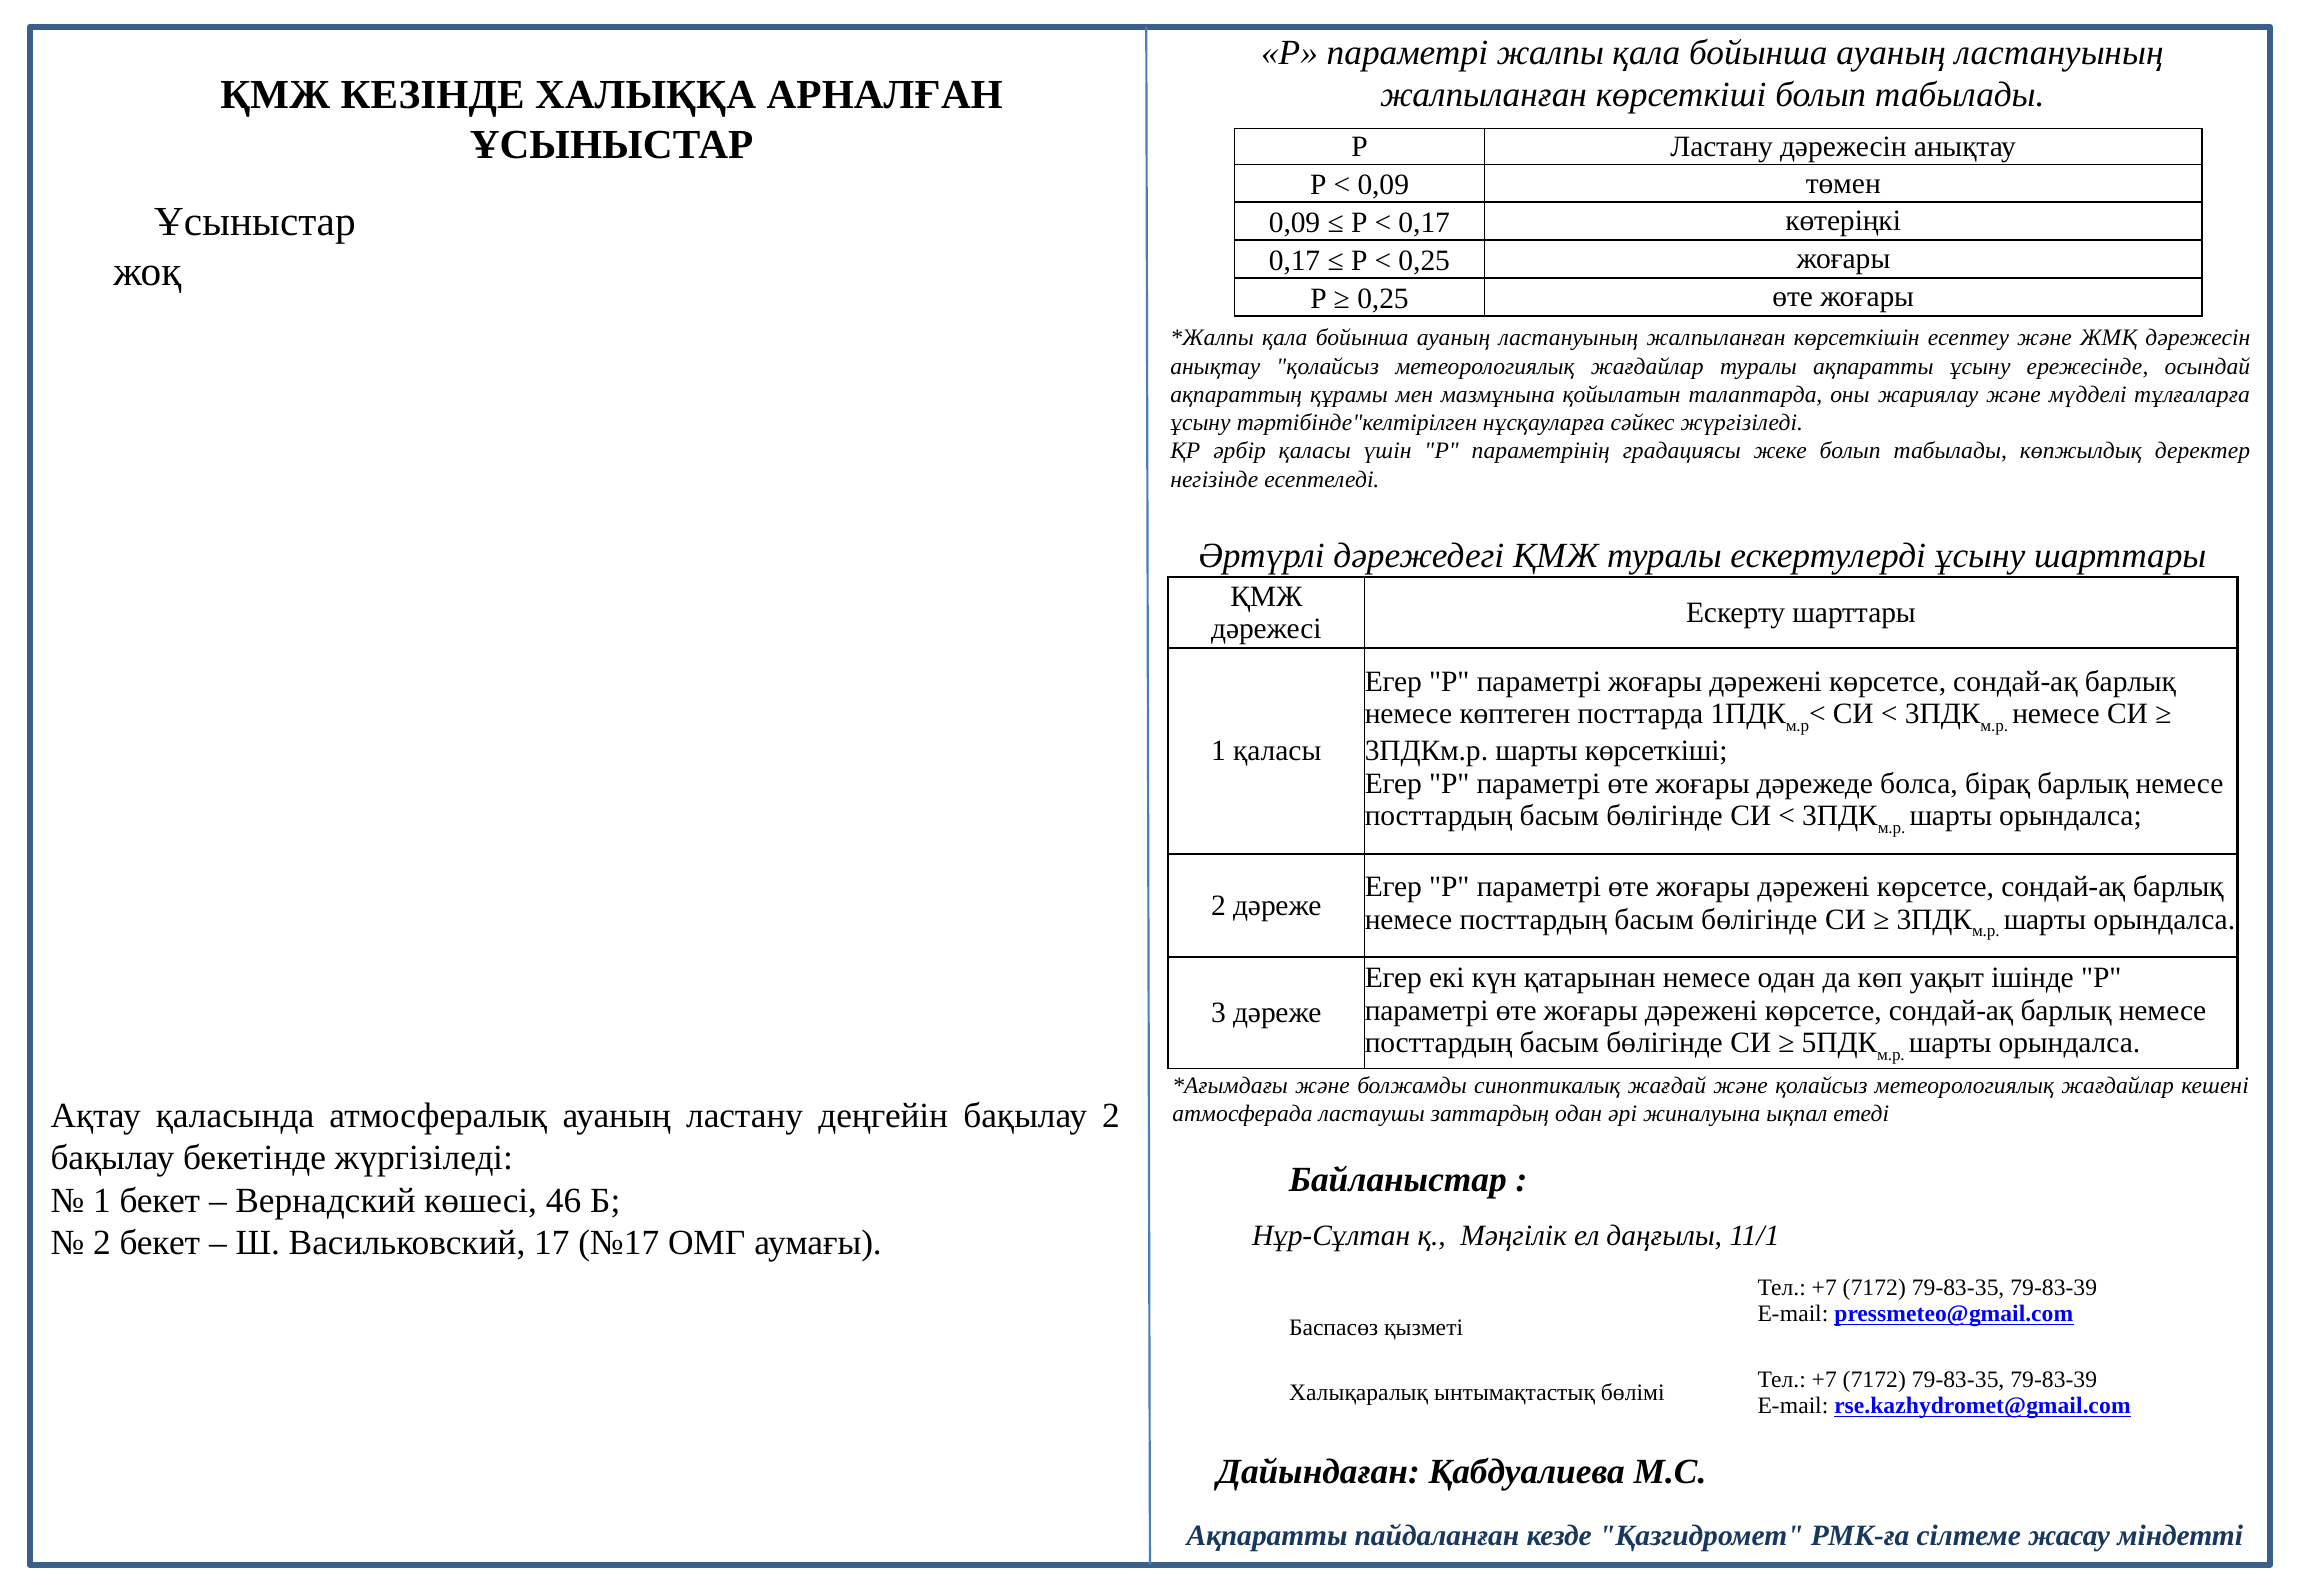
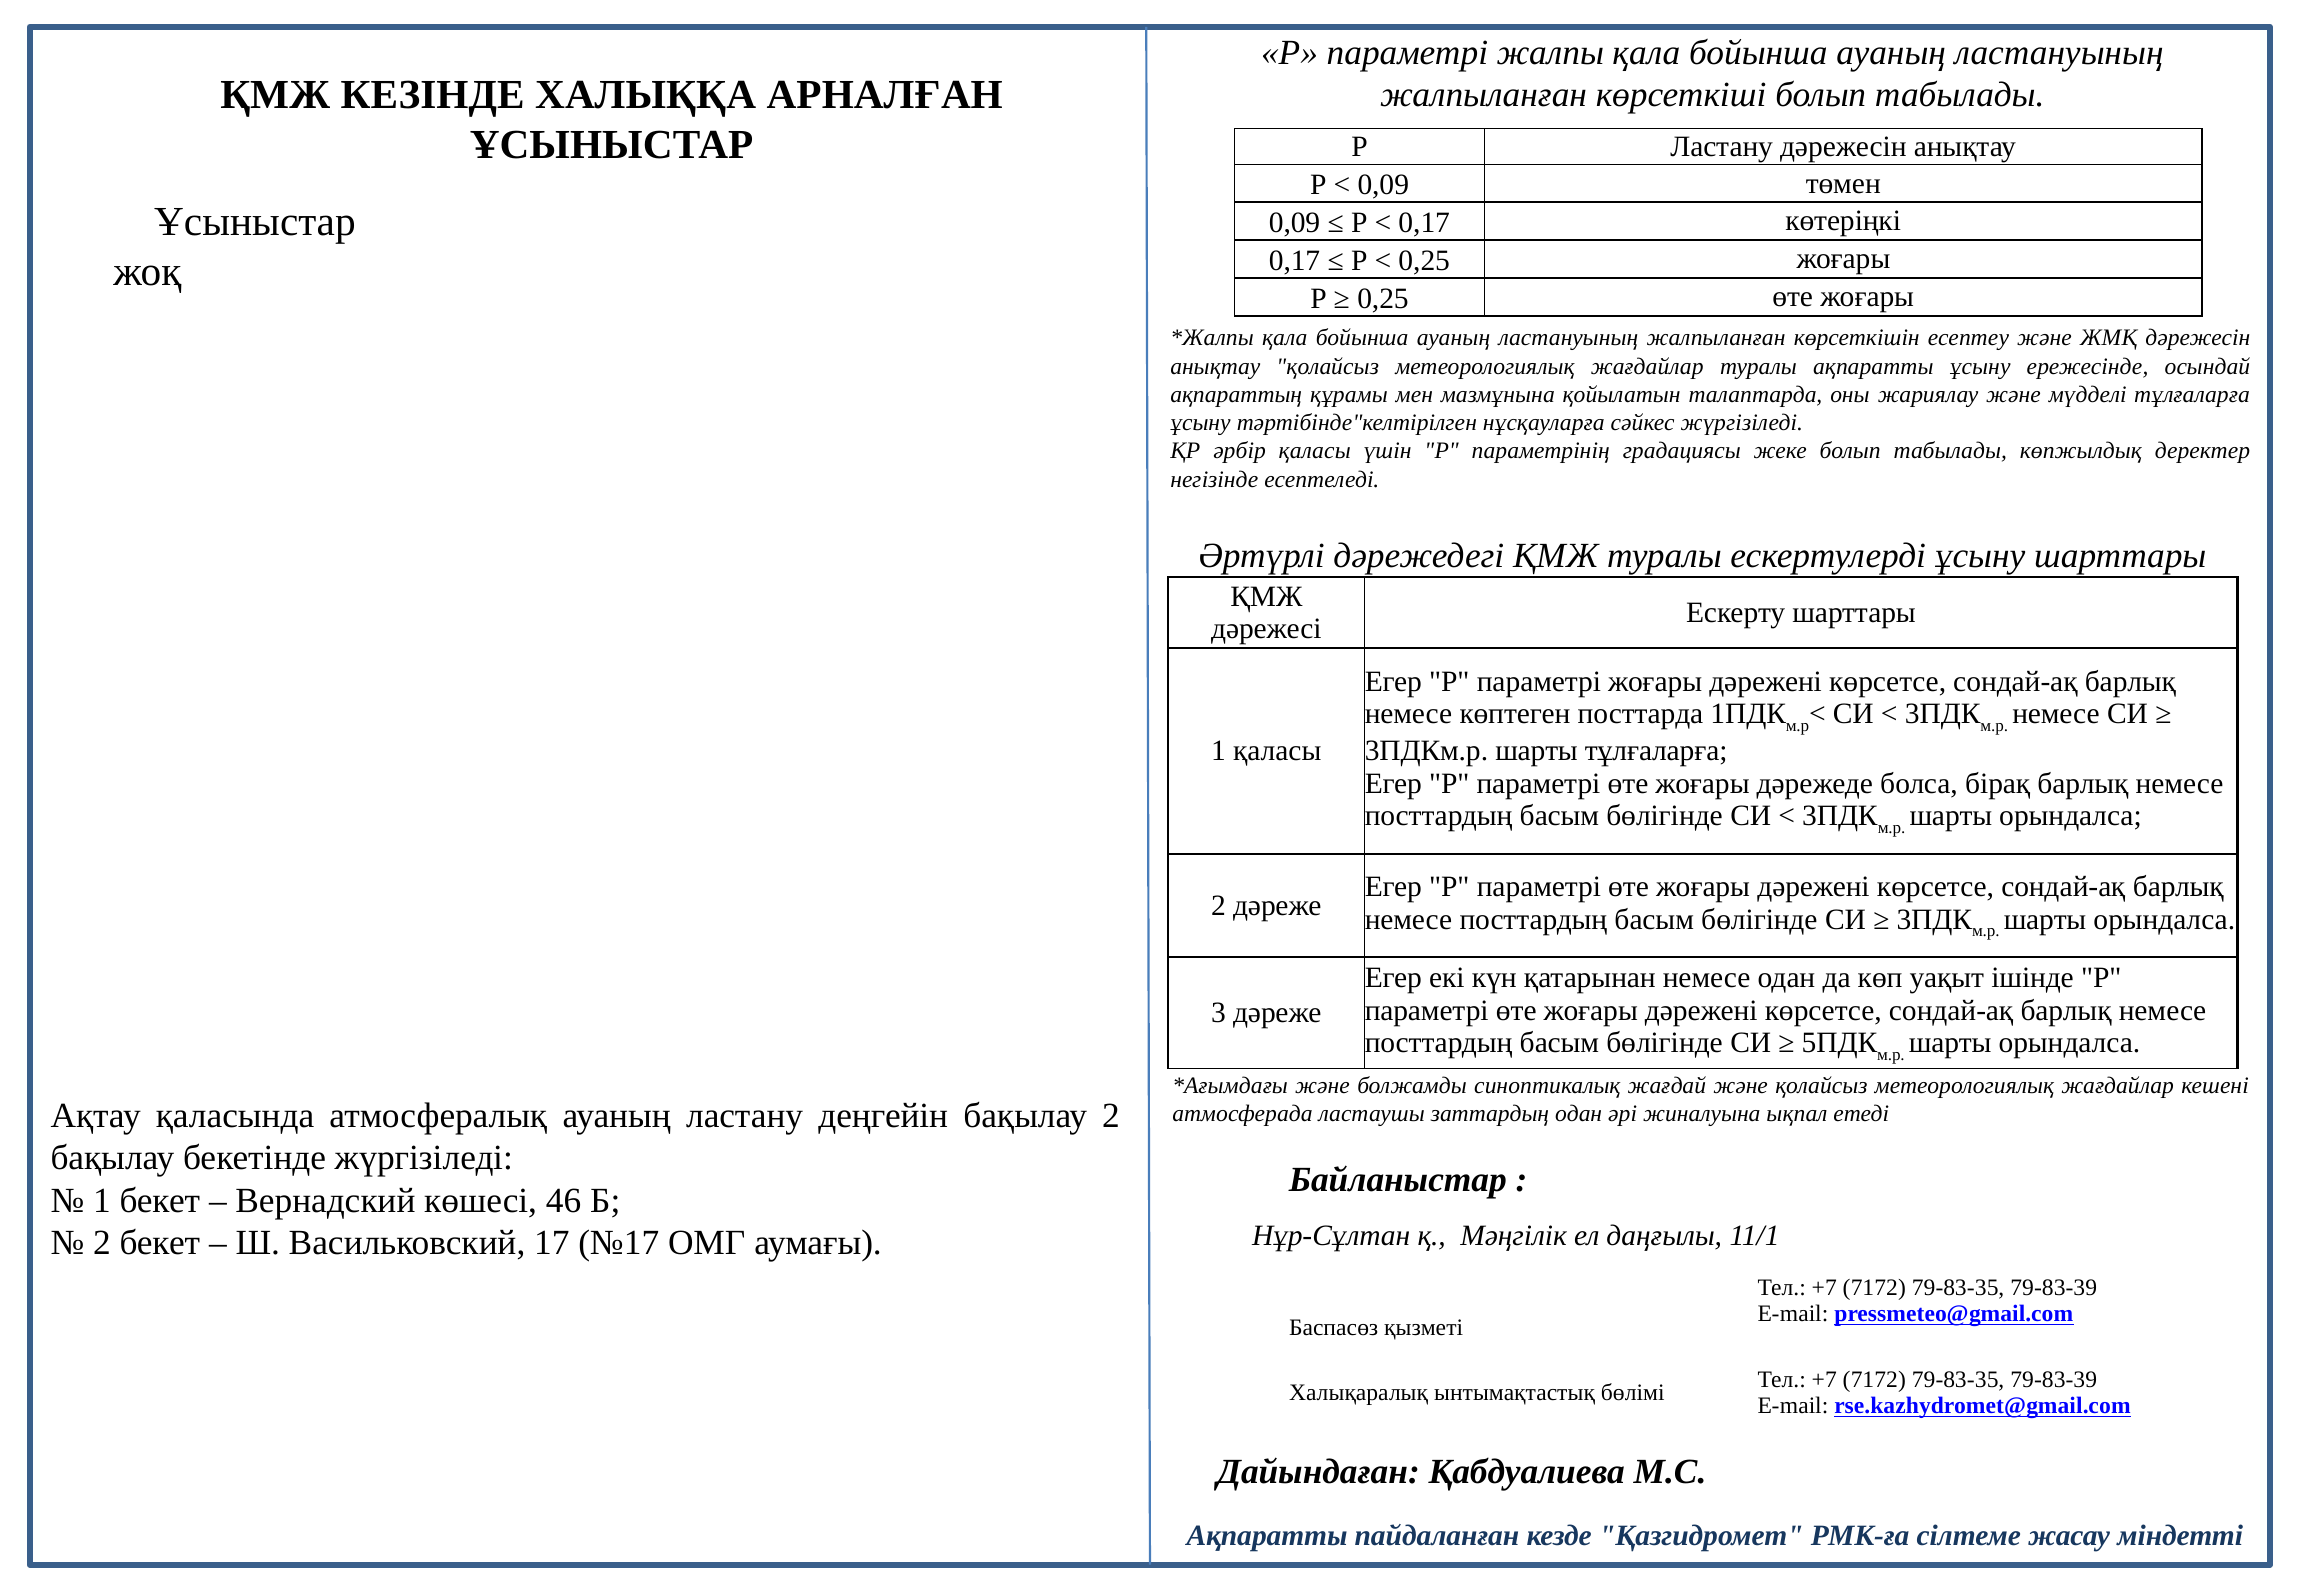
шарты көрсеткіші: көрсеткіші -> тұлғаларға (1656, 751)
